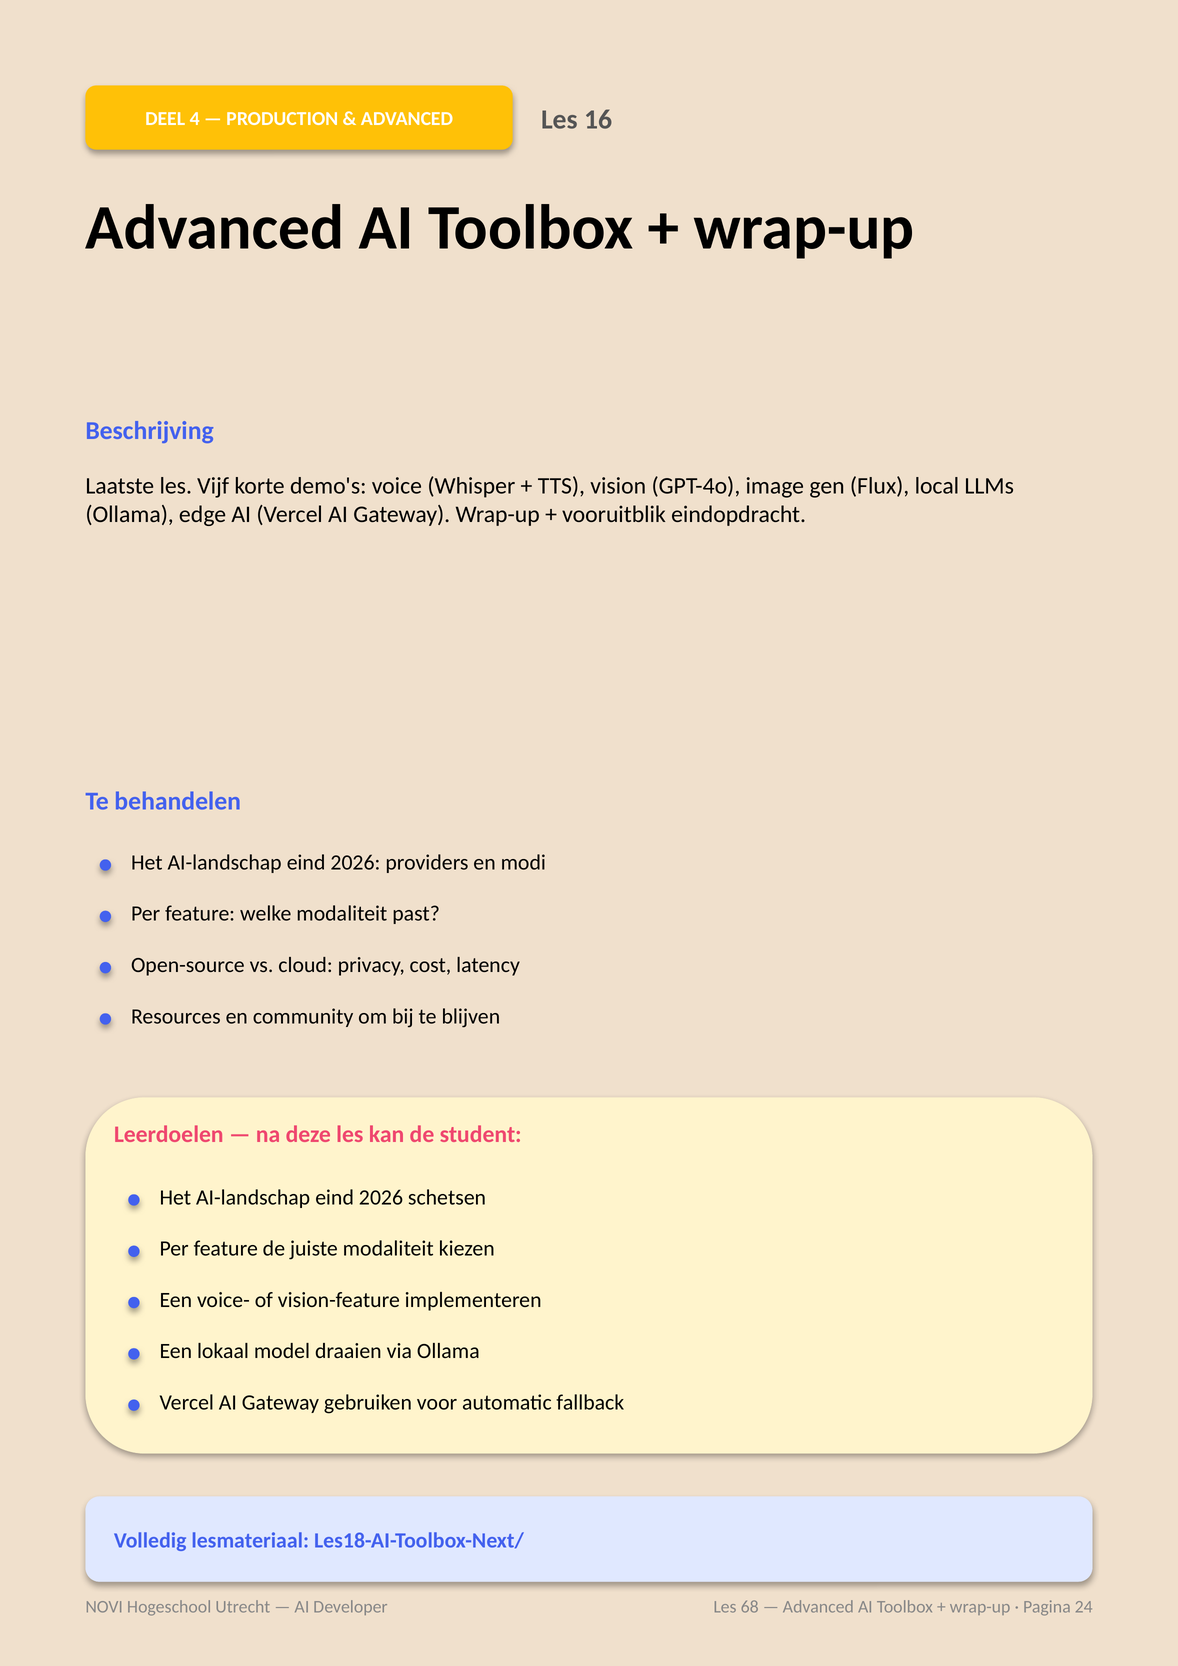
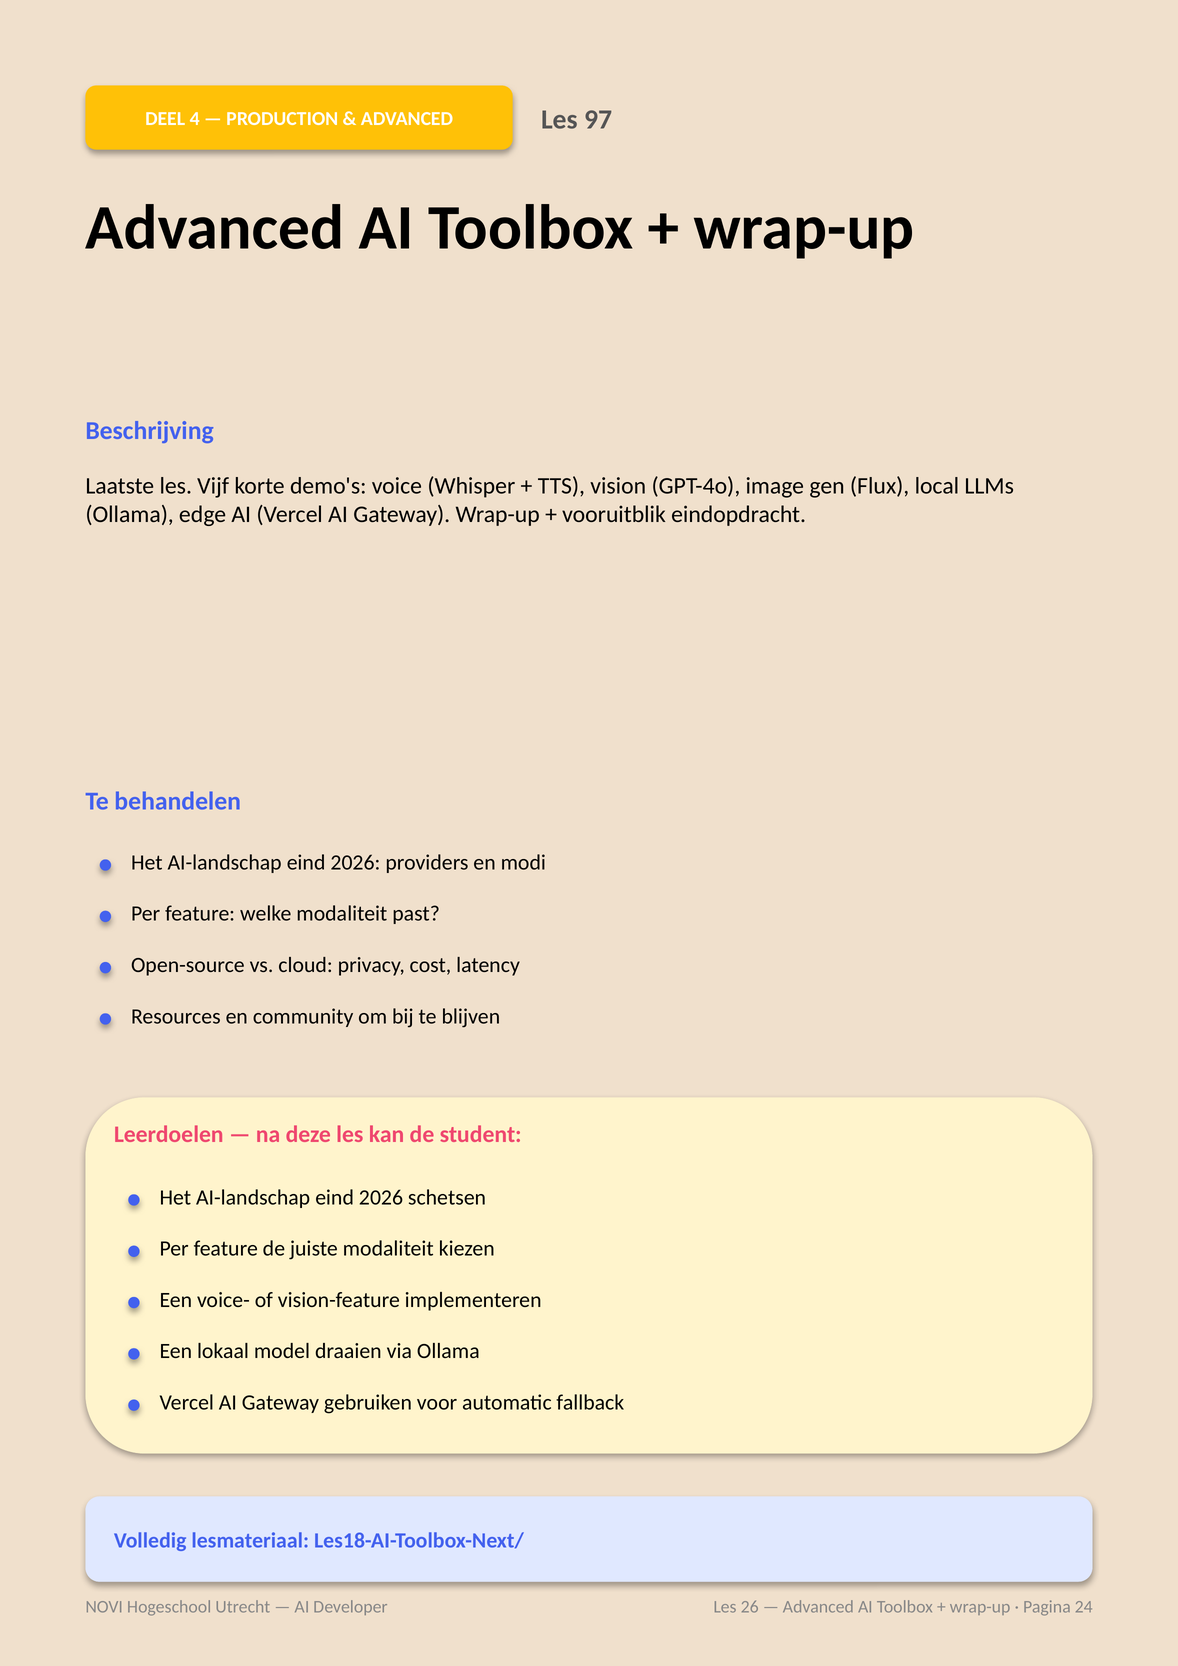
16: 16 -> 97 (598, 119)
68: 68 -> 26 (750, 1606)
